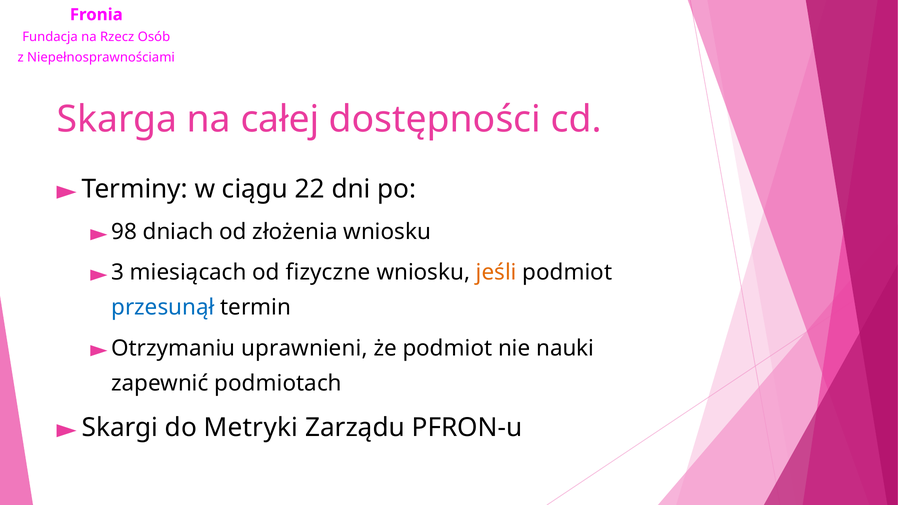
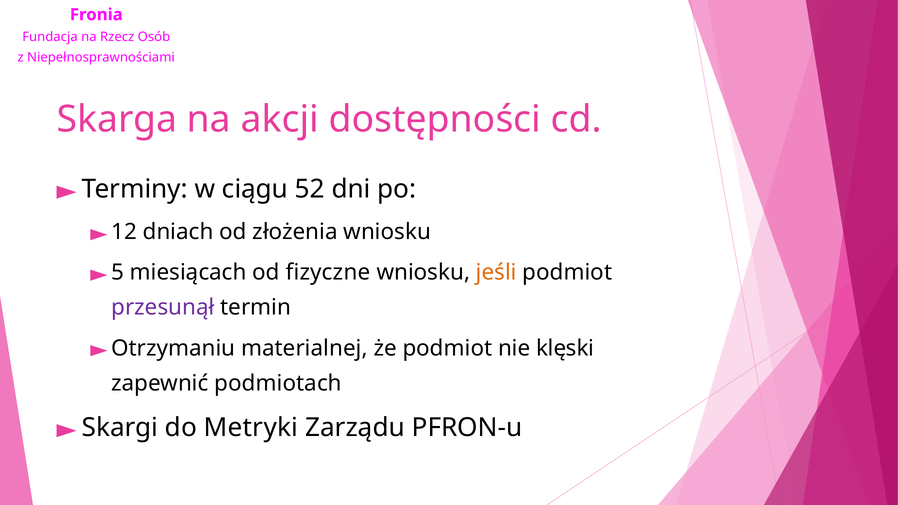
całej: całej -> akcji (280, 119)
22: 22 -> 52 (310, 189)
98: 98 -> 12 (124, 232)
3: 3 -> 5 (118, 273)
przesunął colour: blue -> purple (163, 308)
uprawnieni: uprawnieni -> materialnej (304, 348)
nauki: nauki -> klęski (565, 348)
